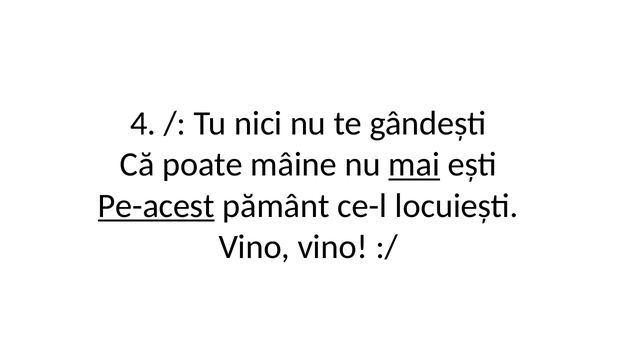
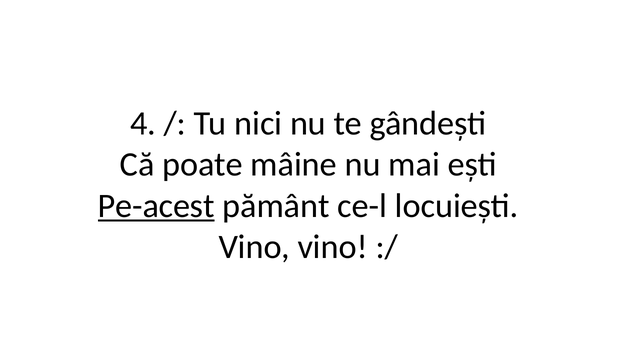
mai underline: present -> none (414, 165)
